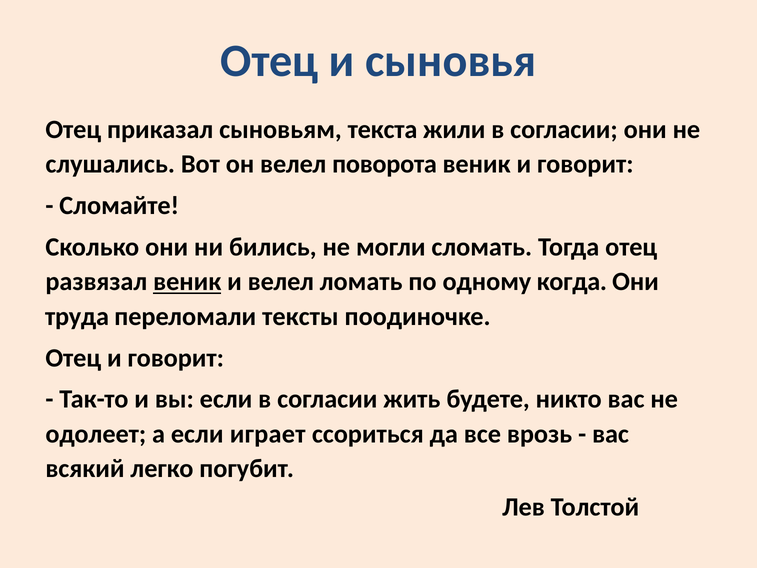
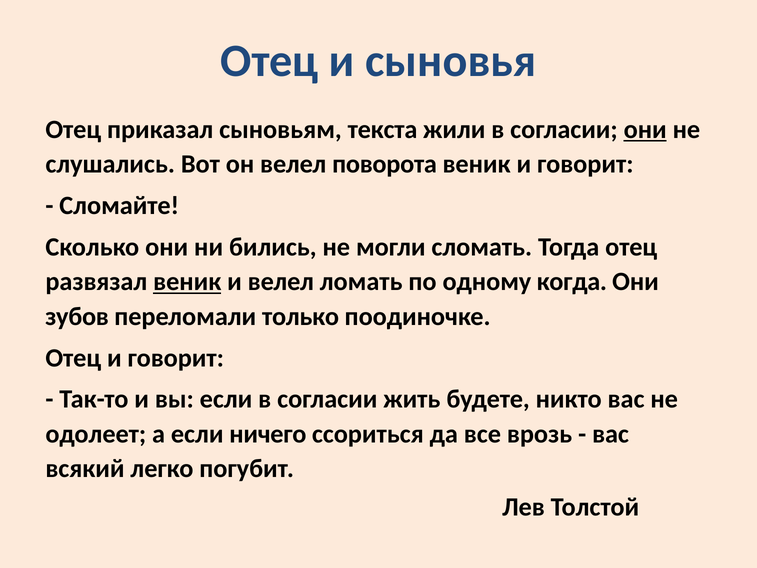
они underline: none -> present (645, 130)
труда: труда -> зубов (77, 316)
тексты: тексты -> только (301, 316)
играет: играет -> ничего (268, 434)
